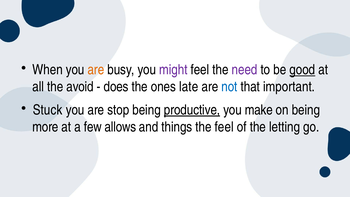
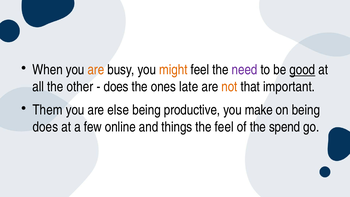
might colour: purple -> orange (173, 70)
avoid: avoid -> other (80, 87)
not colour: blue -> orange (229, 87)
Stuck: Stuck -> Them (48, 110)
stop: stop -> else (118, 110)
productive underline: present -> none (192, 110)
more: more -> does (45, 127)
allows: allows -> online (120, 127)
letting: letting -> spend (285, 127)
